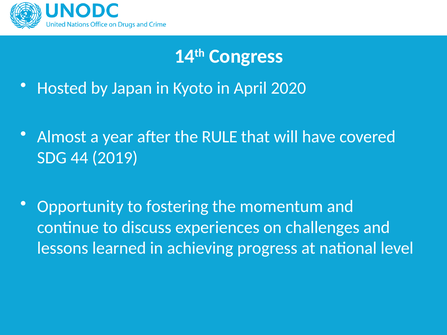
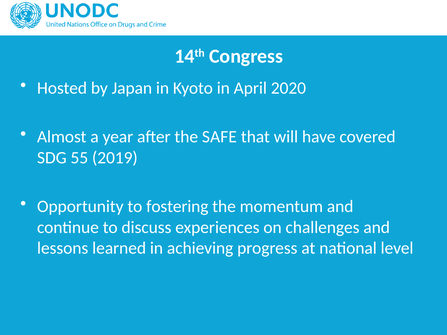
RULE: RULE -> SAFE (219, 137)
44: 44 -> 55 (79, 158)
